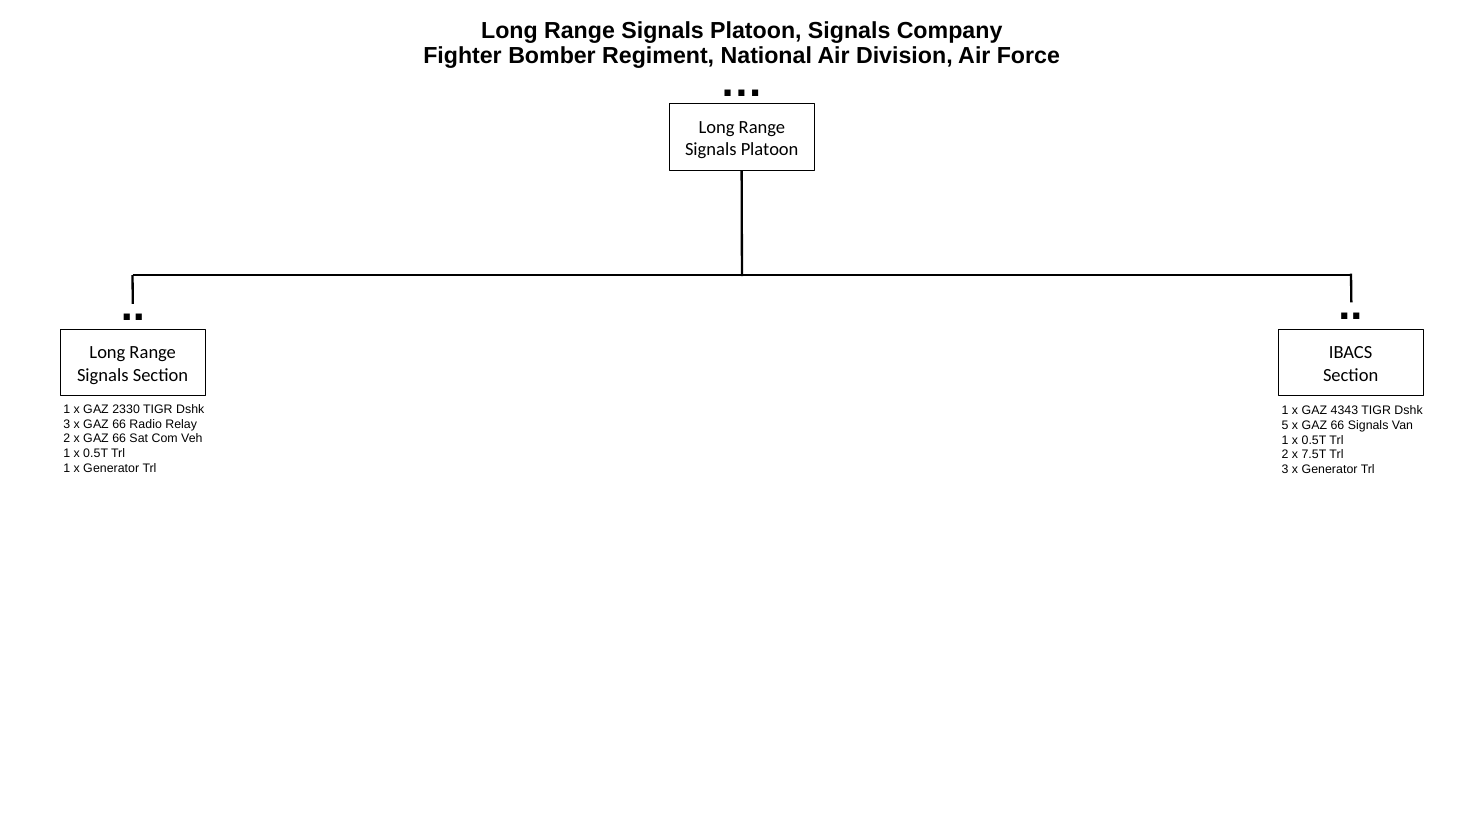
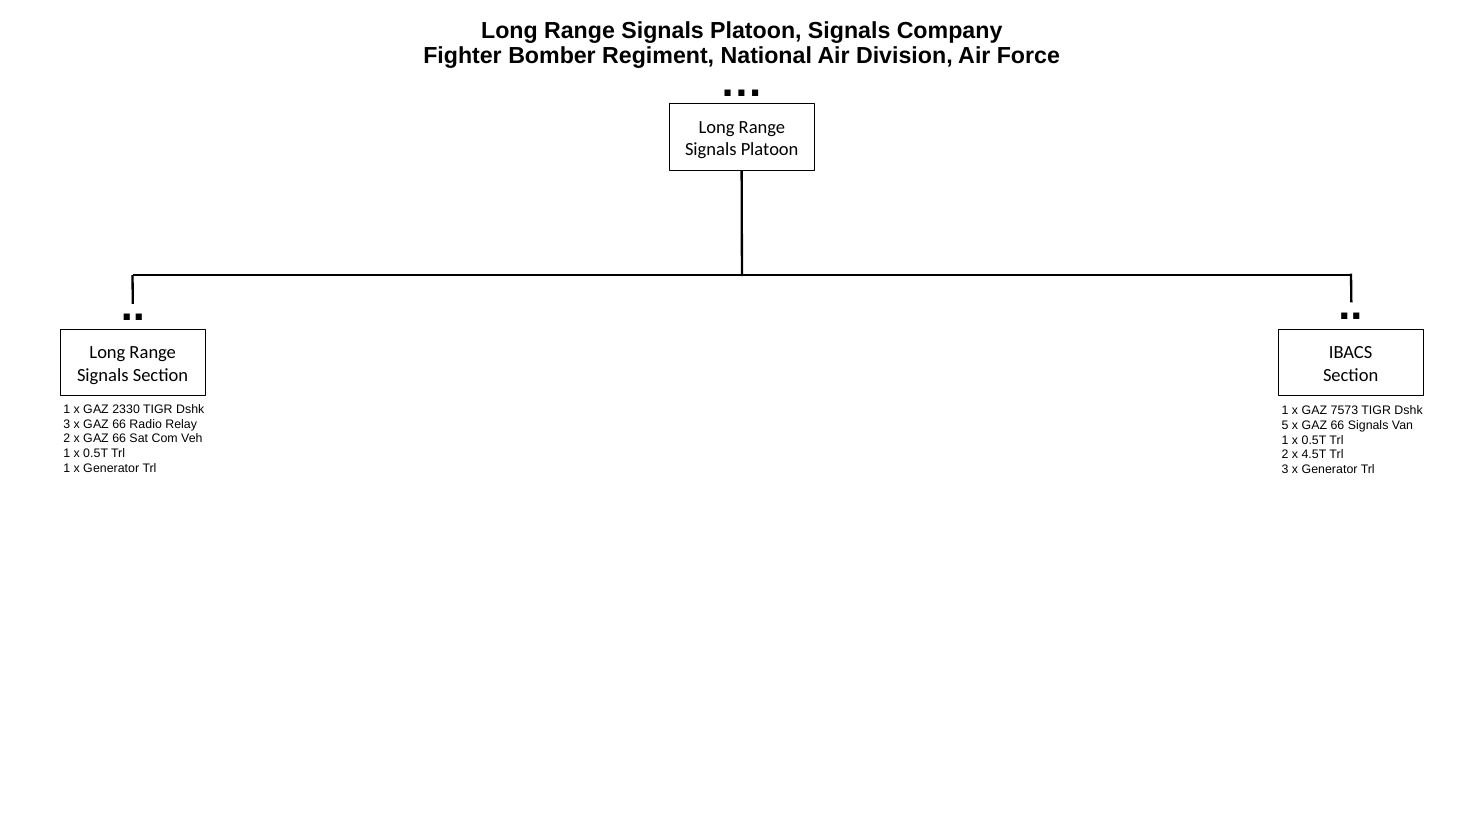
4343: 4343 -> 7573 (1344, 410)
7.5T: 7.5T -> 4.5T (1314, 455)
